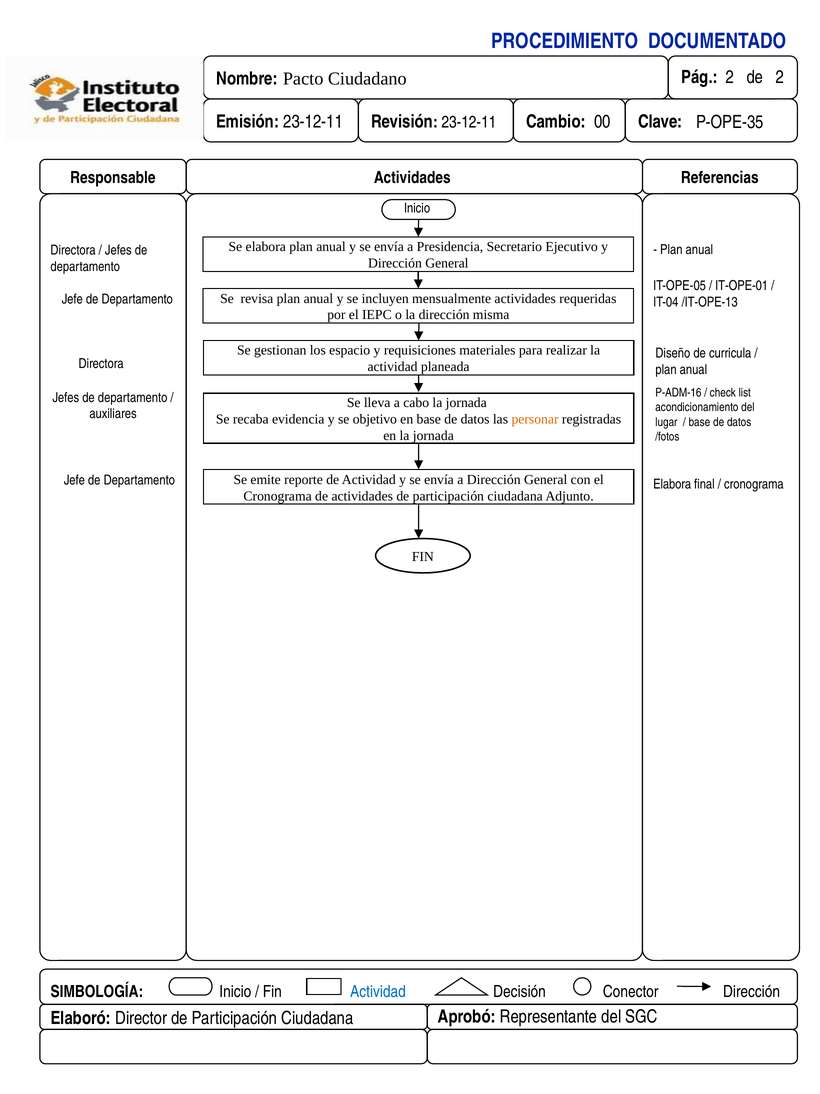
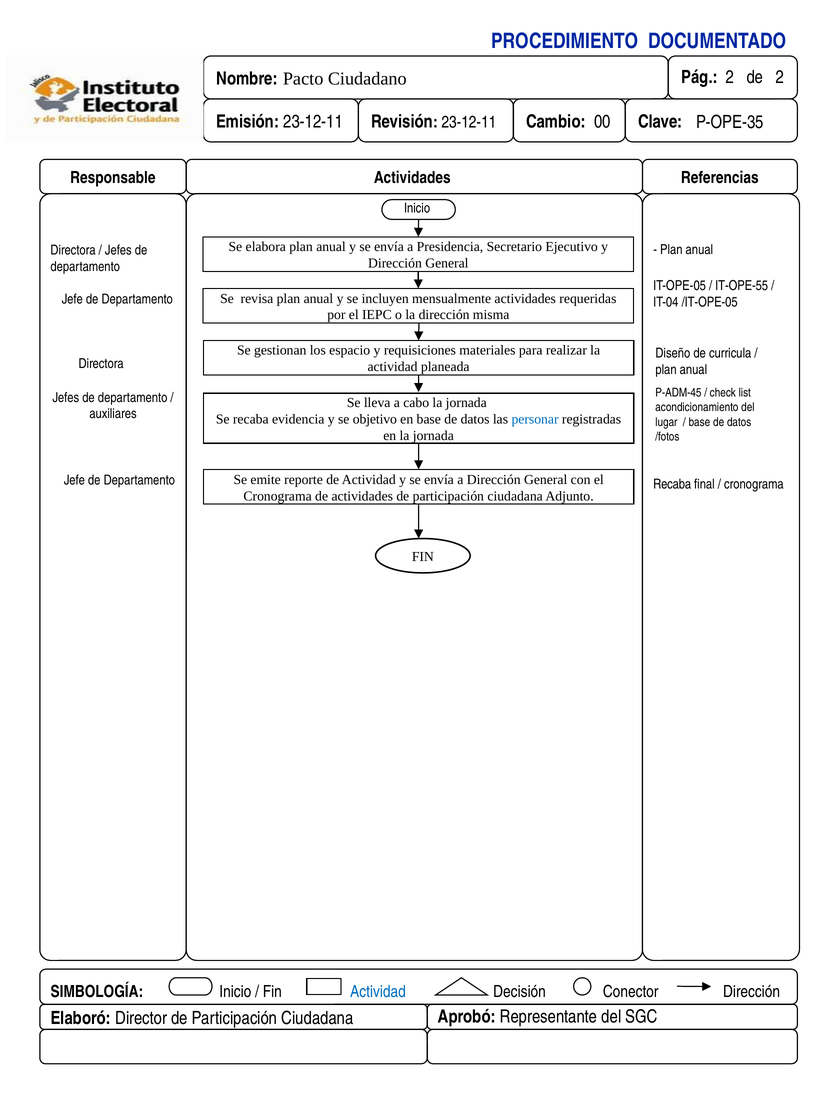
IT-OPE-01: IT-OPE-01 -> IT-OPE-55 (742, 286)
/IT-OPE-13: /IT-OPE-13 -> /IT-OPE-05 (710, 302)
P-ADM-16: P-ADM-16 -> P-ADM-45 (678, 393)
personar colour: orange -> blue (535, 419)
Departamento Elabora: Elabora -> Recaba (672, 484)
